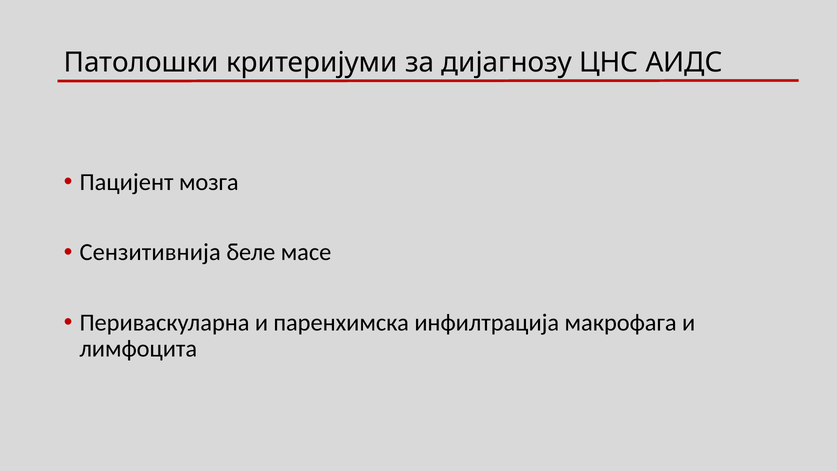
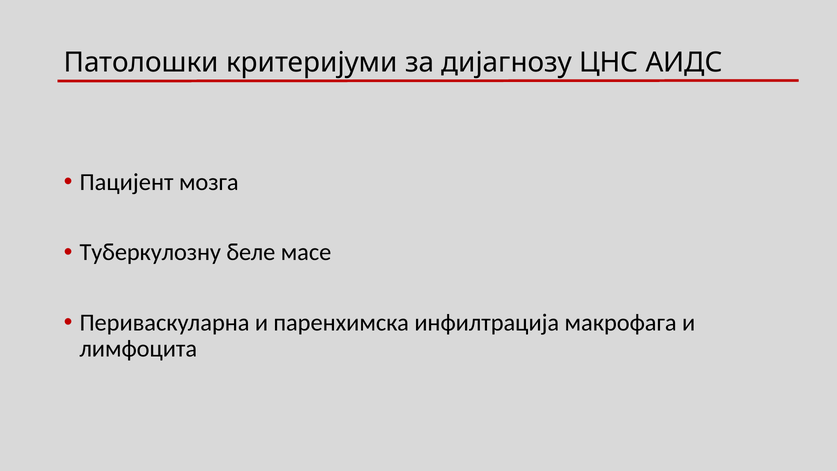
Сензитивнија: Сензитивнија -> Туберкулозну (150, 252)
